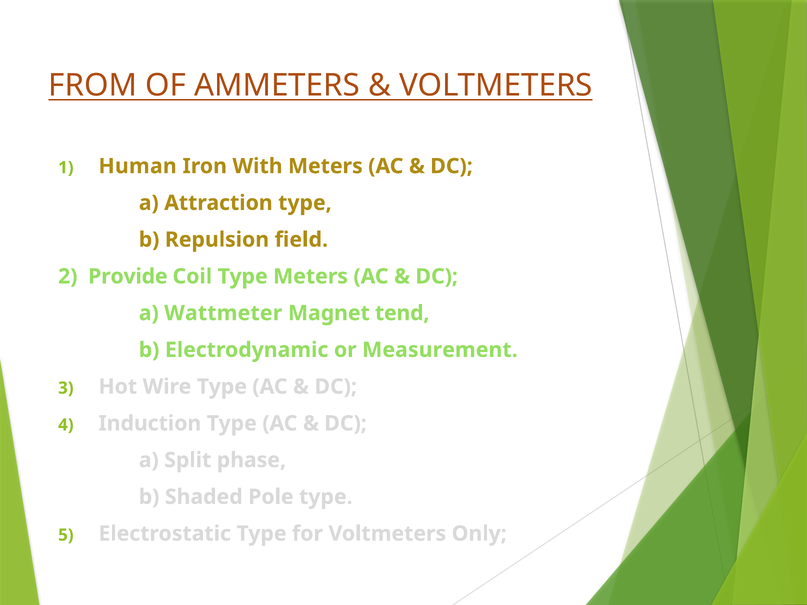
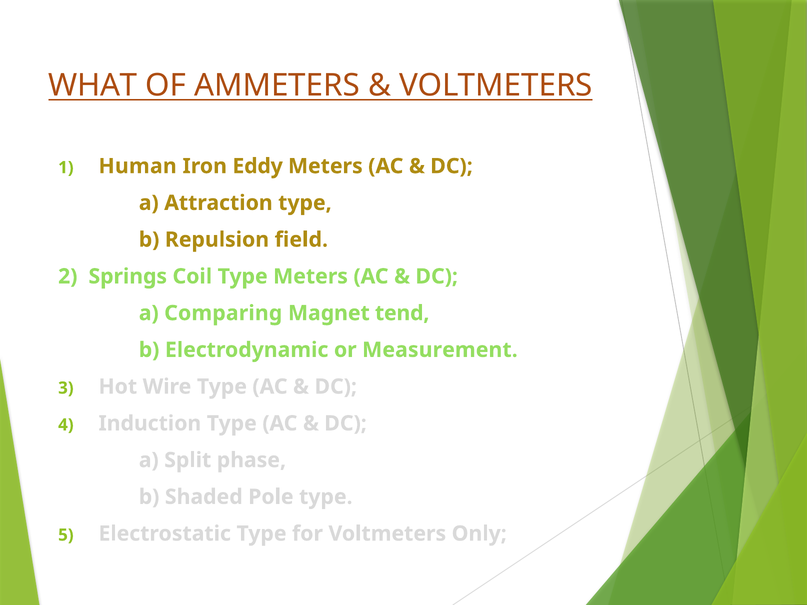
FROM: FROM -> WHAT (93, 86)
With: With -> Eddy (258, 166)
Provide: Provide -> Springs (128, 277)
Wattmeter: Wattmeter -> Comparing (223, 313)
